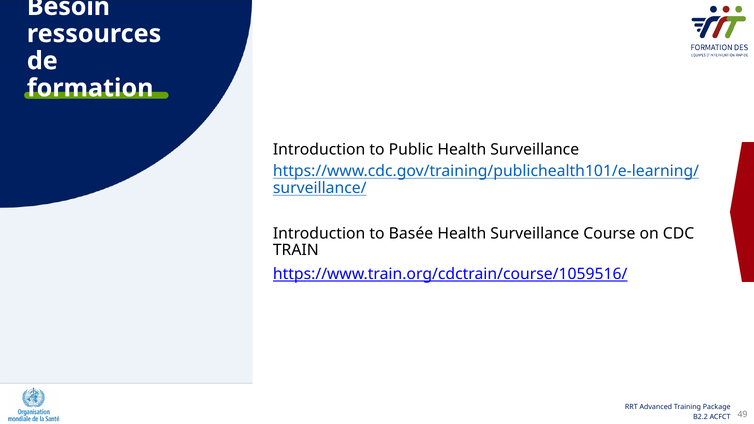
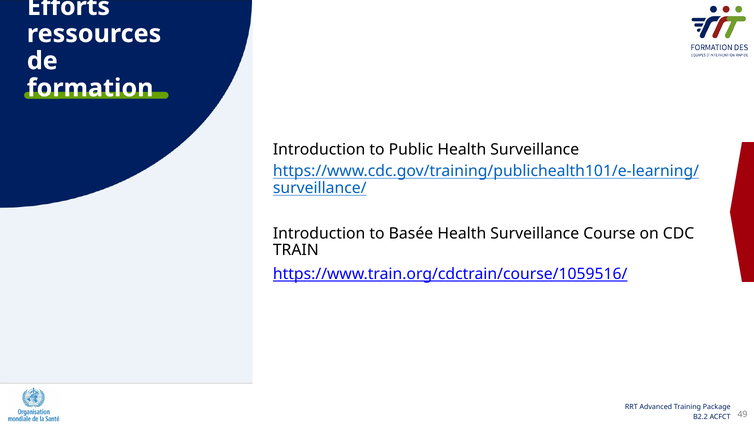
Besoin: Besoin -> Efforts (68, 7)
